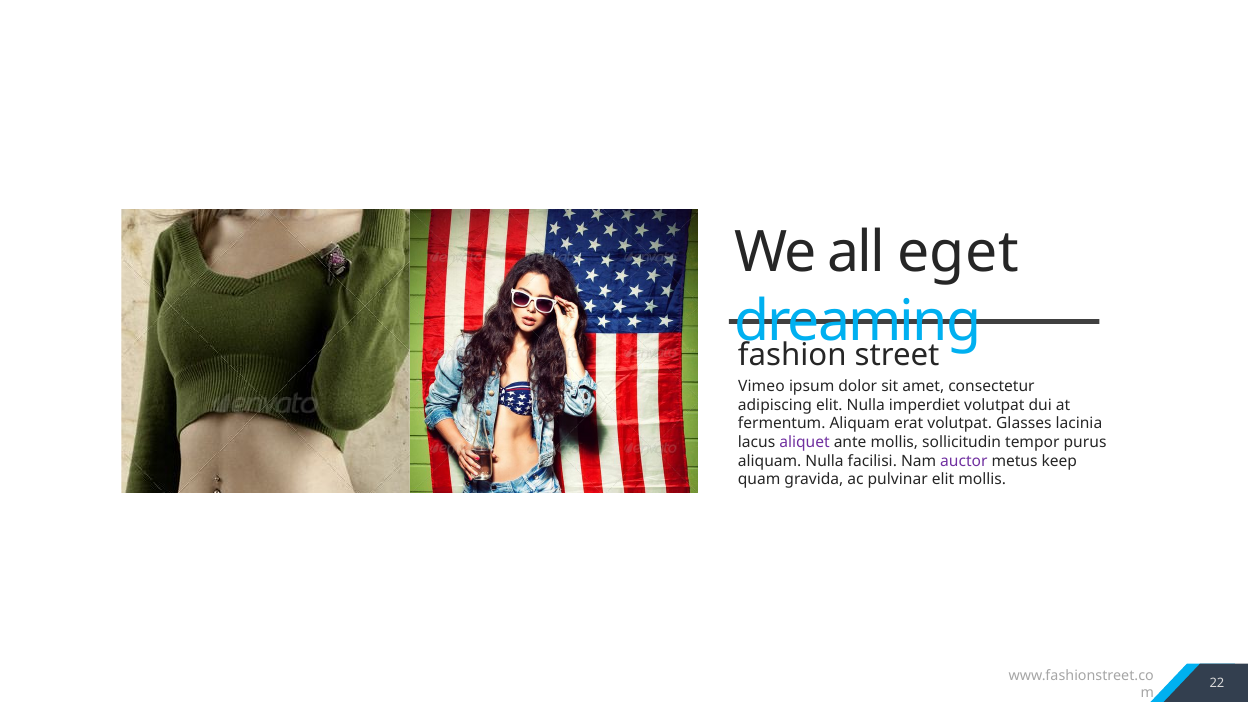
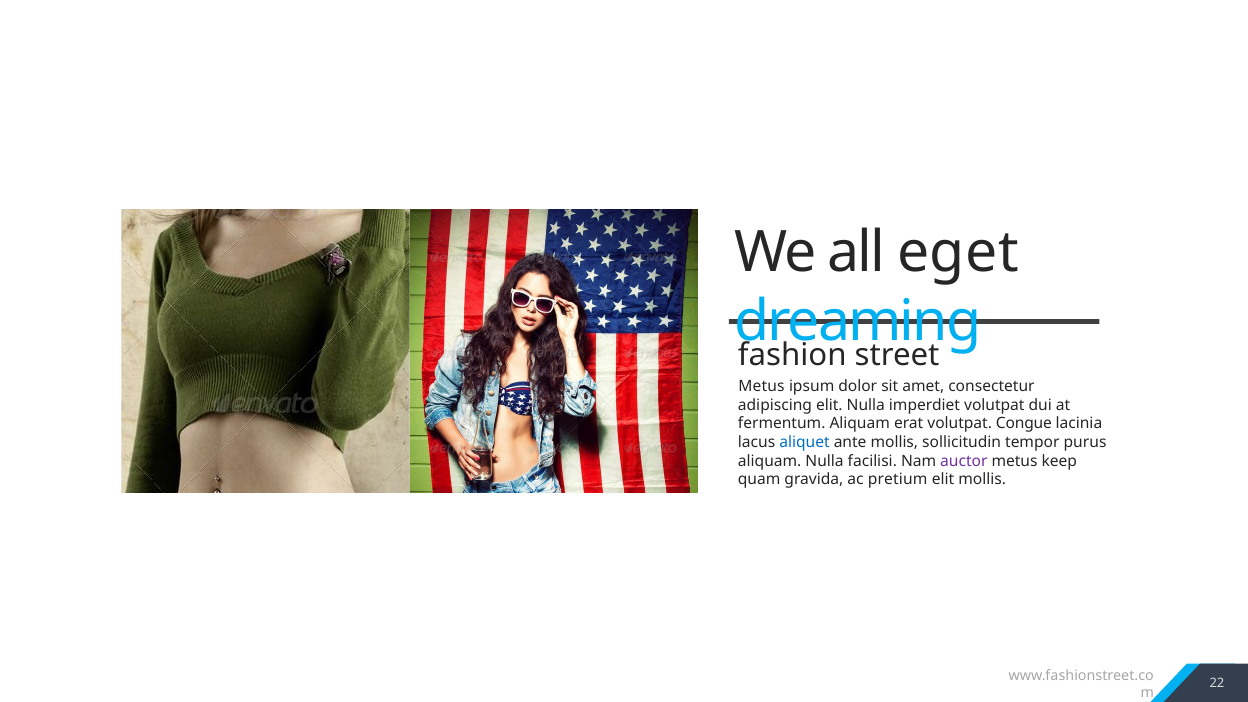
Vimeo: Vimeo -> Metus (761, 386)
Glasses: Glasses -> Congue (1024, 424)
aliquet colour: purple -> blue (805, 442)
pulvinar: pulvinar -> pretium (898, 480)
